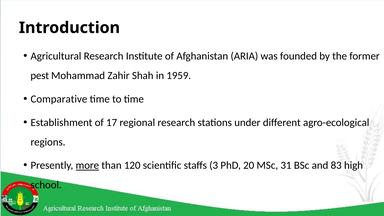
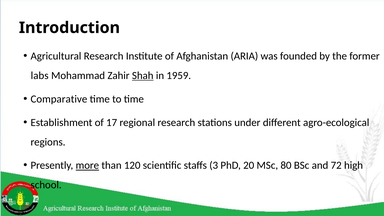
pest: pest -> labs (40, 76)
Shah underline: none -> present (143, 76)
31: 31 -> 80 (286, 165)
83: 83 -> 72 (336, 165)
